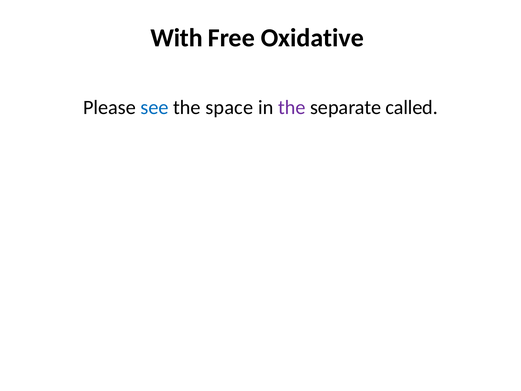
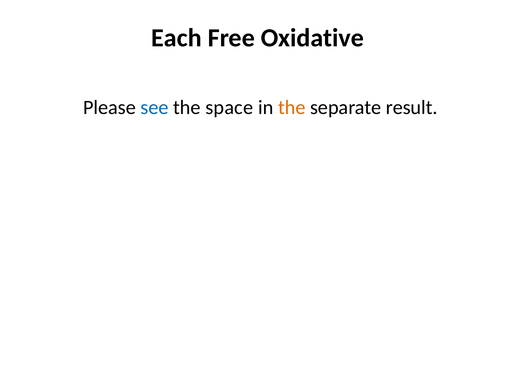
With: With -> Each (176, 38)
the colour: purple -> orange (292, 107)
called: called -> result (412, 107)
